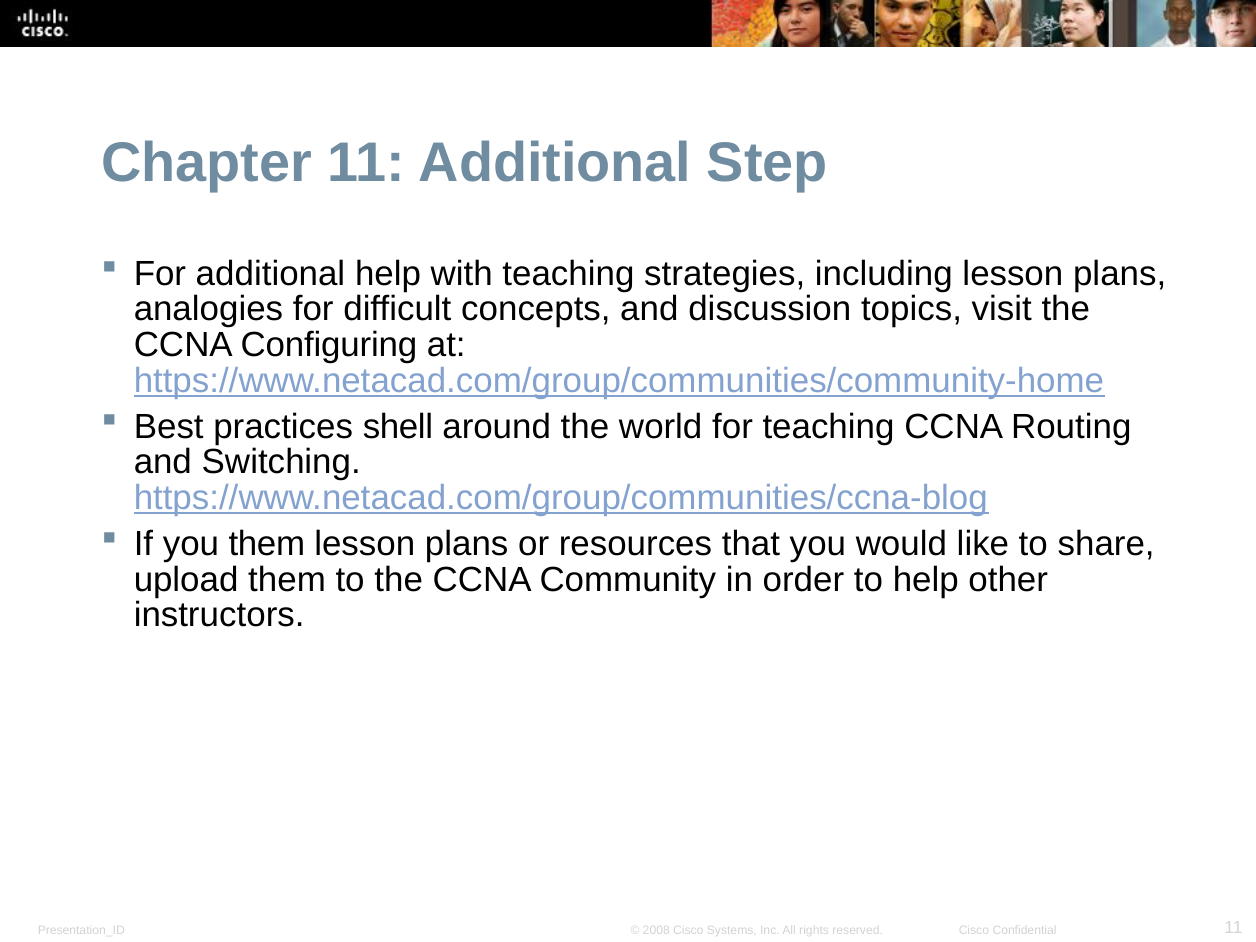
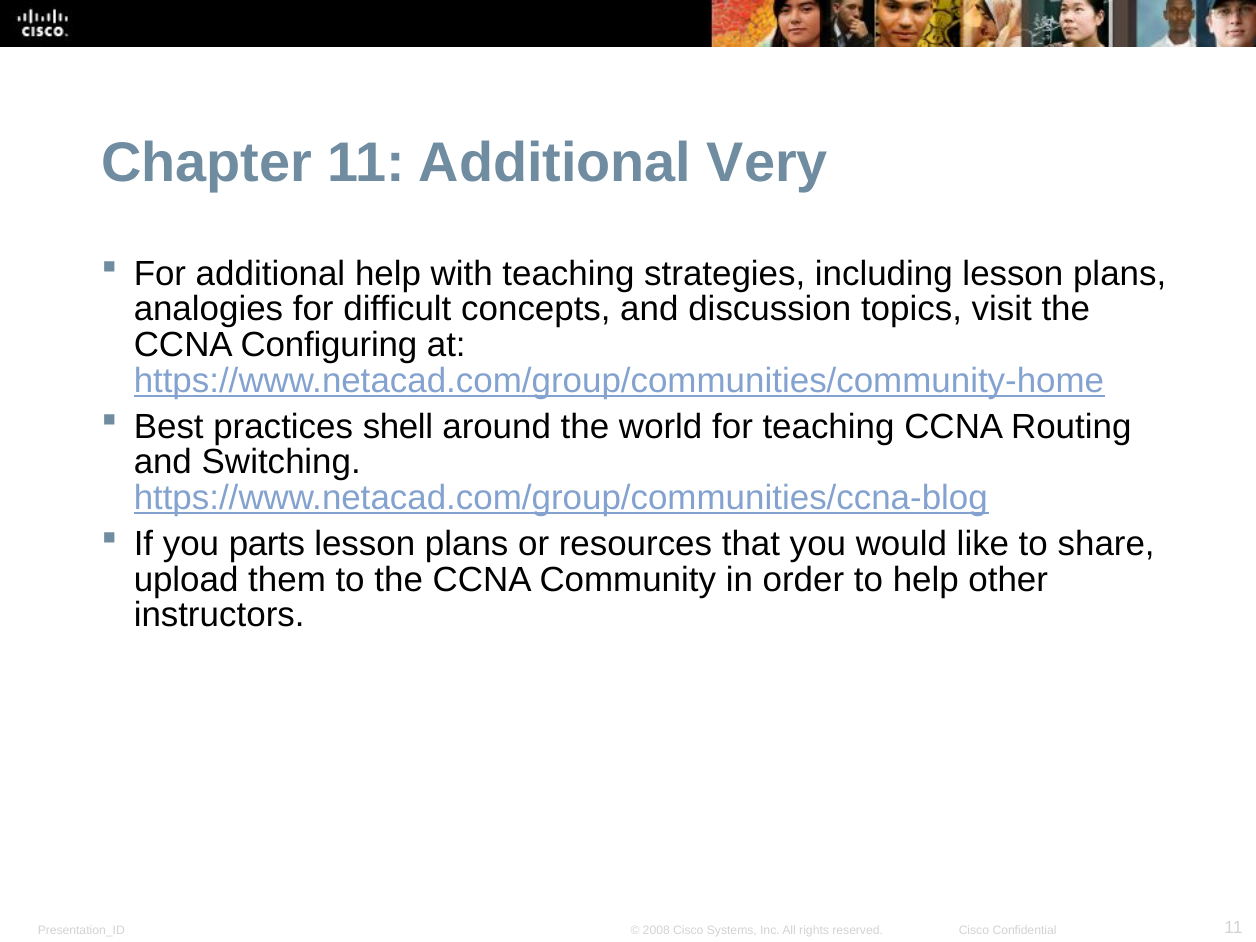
Step: Step -> Very (767, 163)
you them: them -> parts (267, 544)
